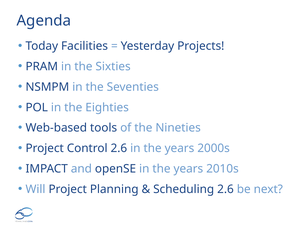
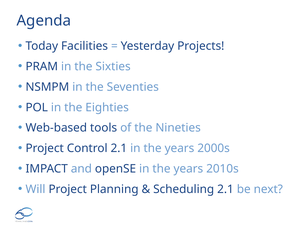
Control 2.6: 2.6 -> 2.1 (119, 149)
Scheduling 2.6: 2.6 -> 2.1 (225, 190)
